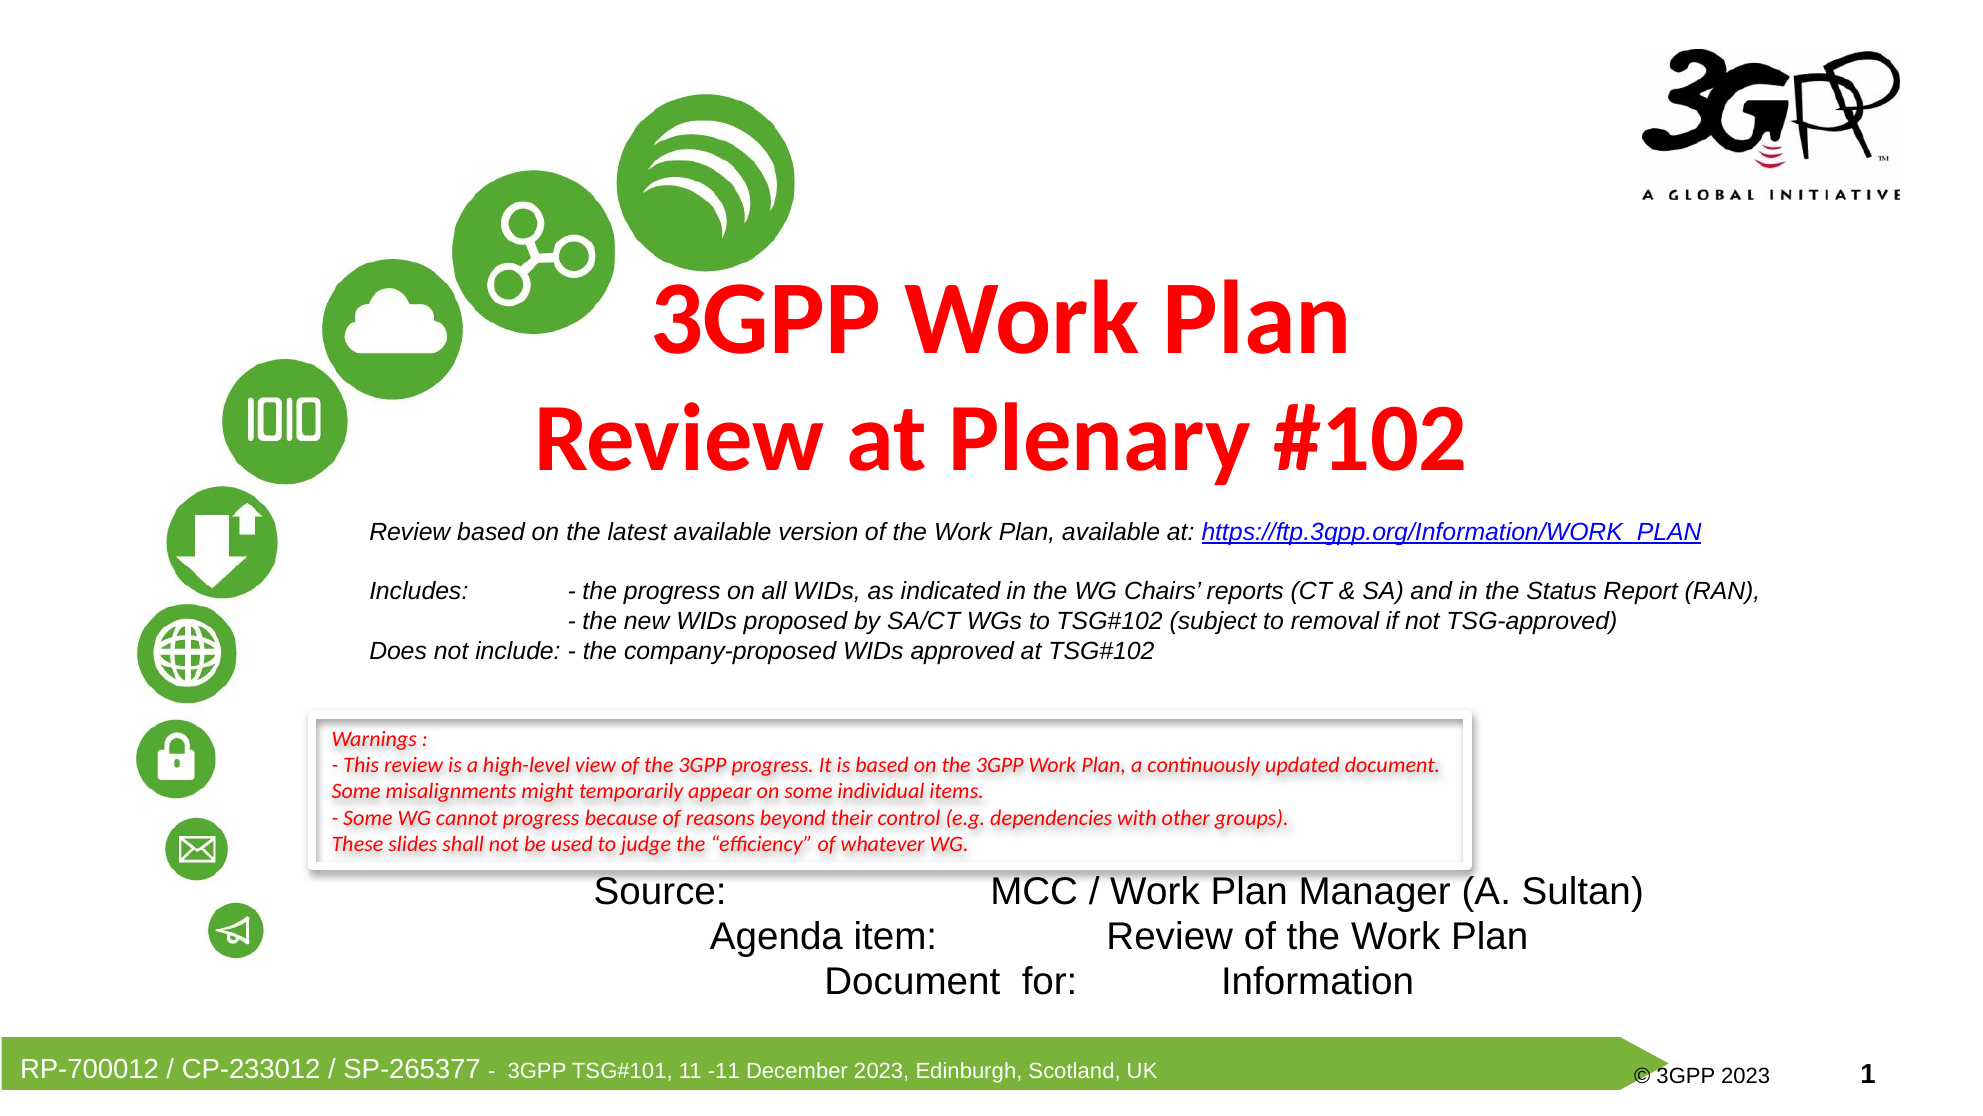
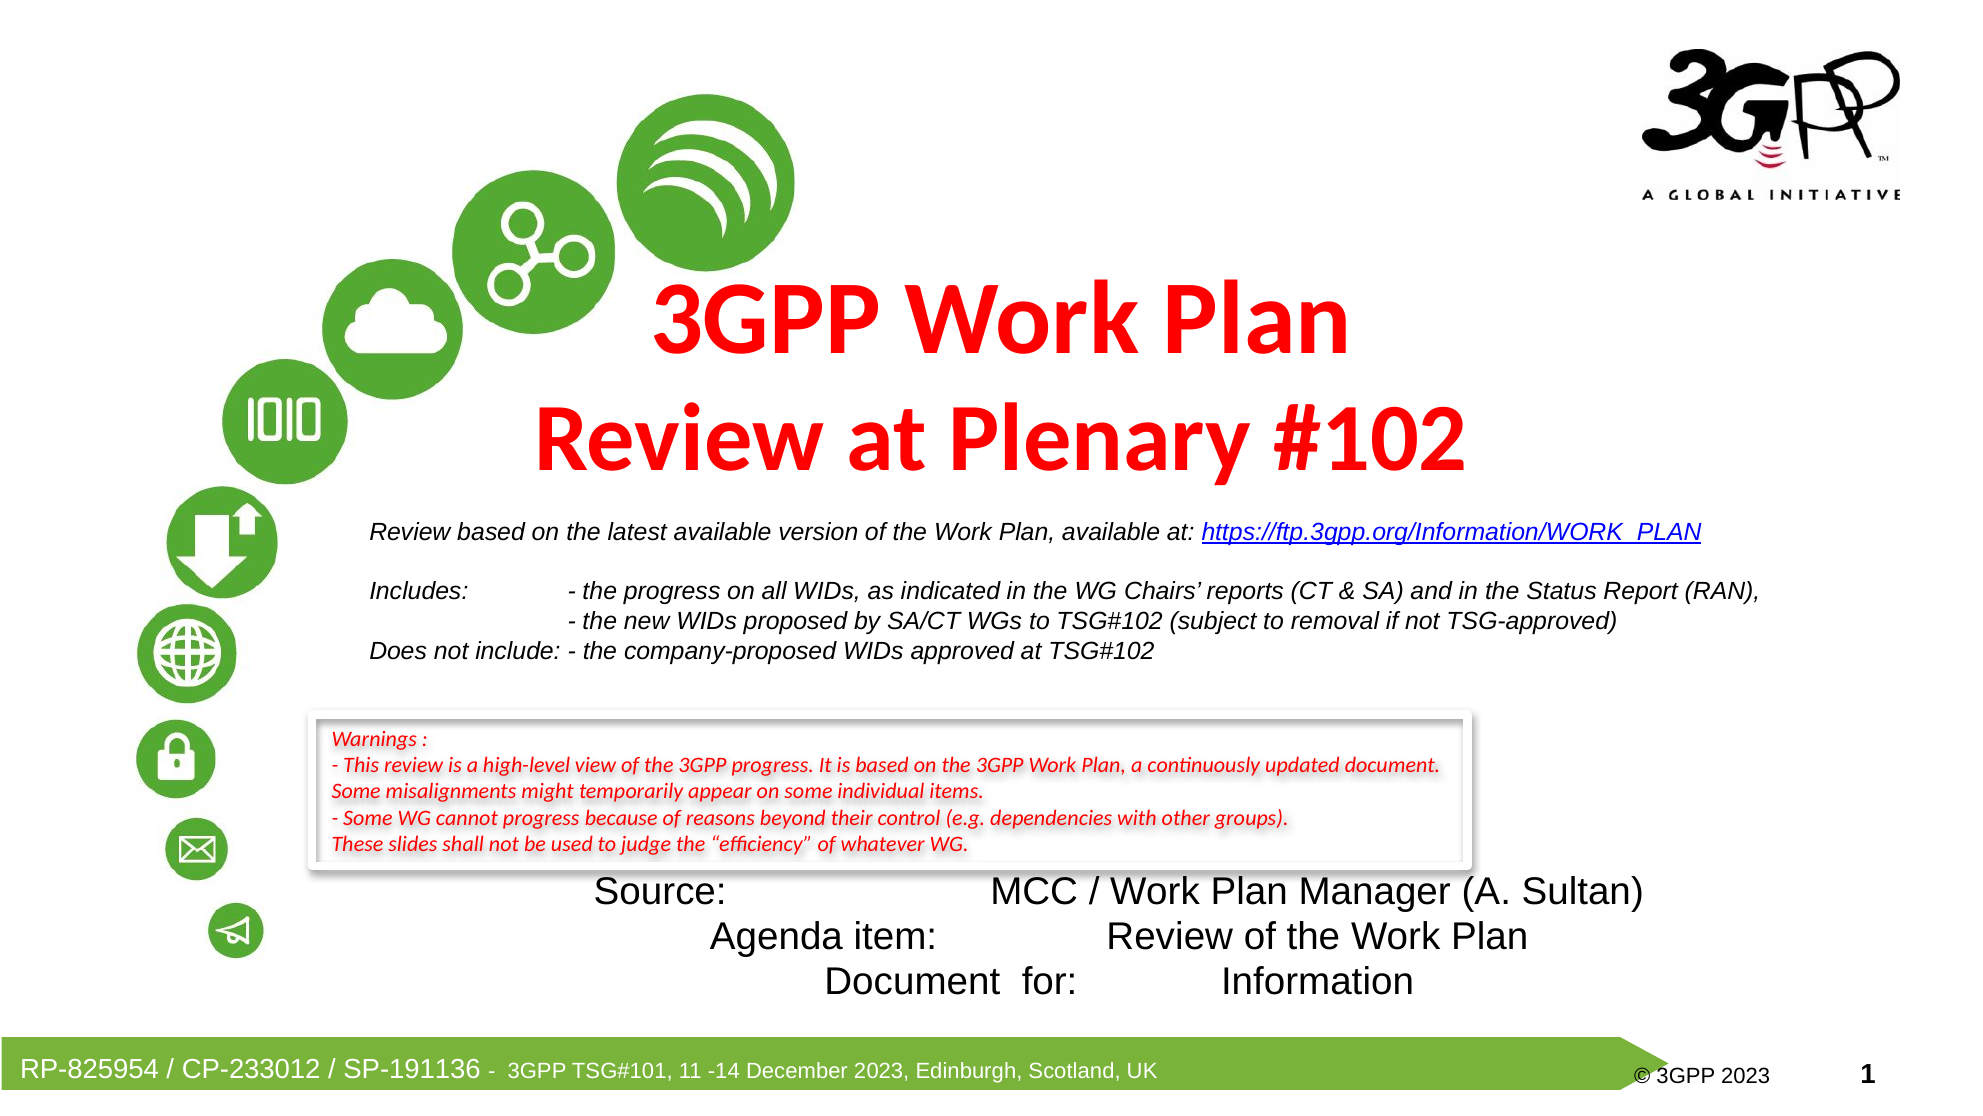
RP-700012: RP-700012 -> RP-825954 (90, 1068)
SP-265377: SP-265377 -> SP-191136 (412, 1068)
-11: -11 -> -14 (724, 1070)
